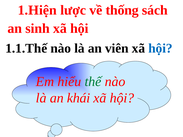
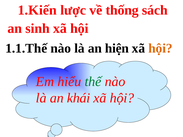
1.Hiện: 1.Hiện -> 1.Kiến (37, 10)
viên: viên -> hiện (117, 48)
hội colour: blue -> orange (160, 48)
